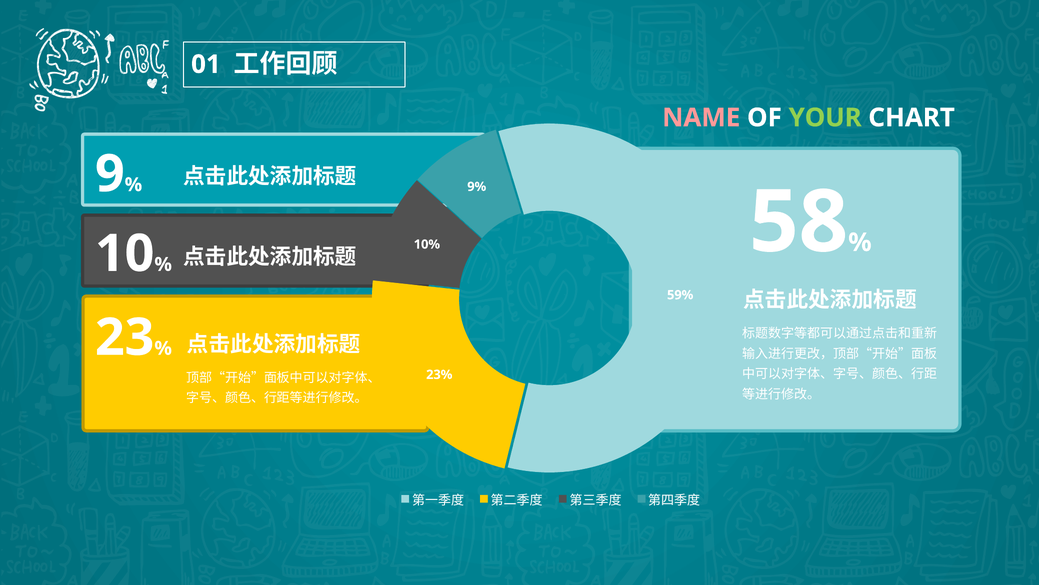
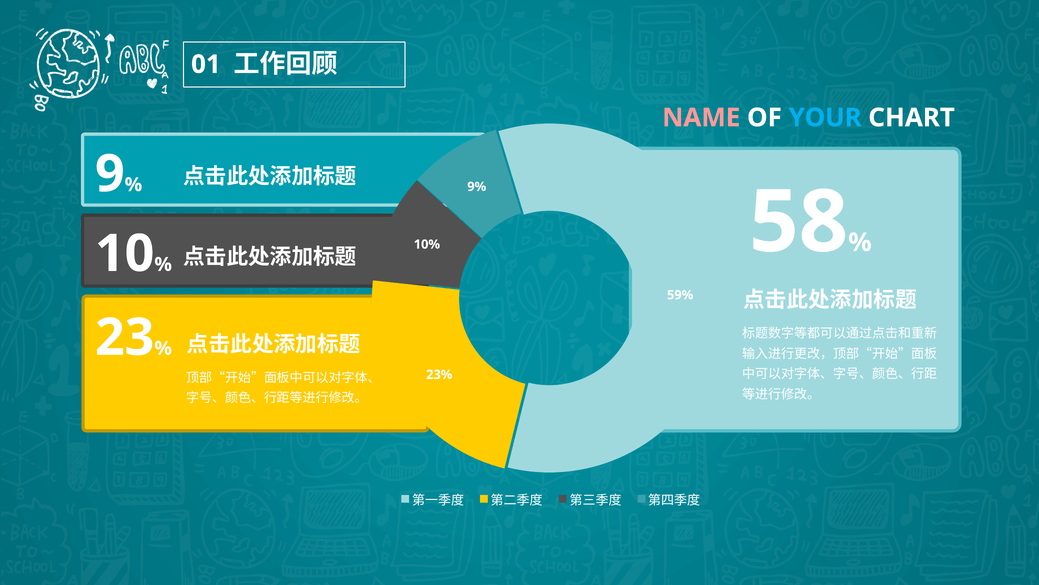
YOUR colour: light green -> light blue (825, 118)
